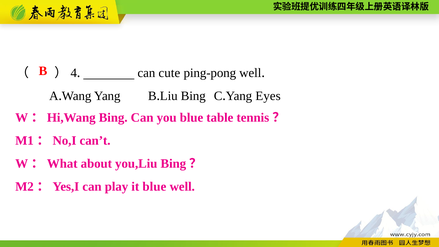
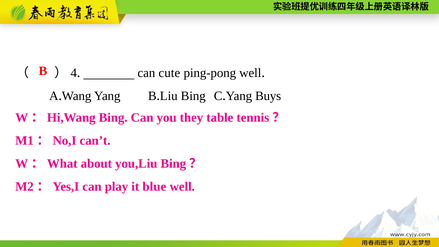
Eyes: Eyes -> Buys (268, 96)
you blue: blue -> they (191, 118)
